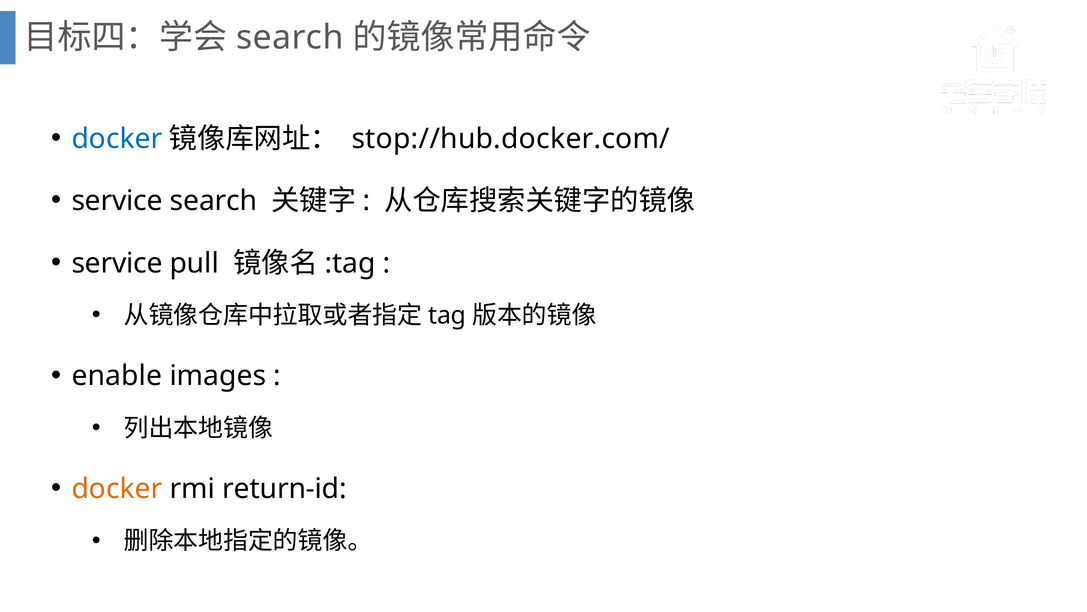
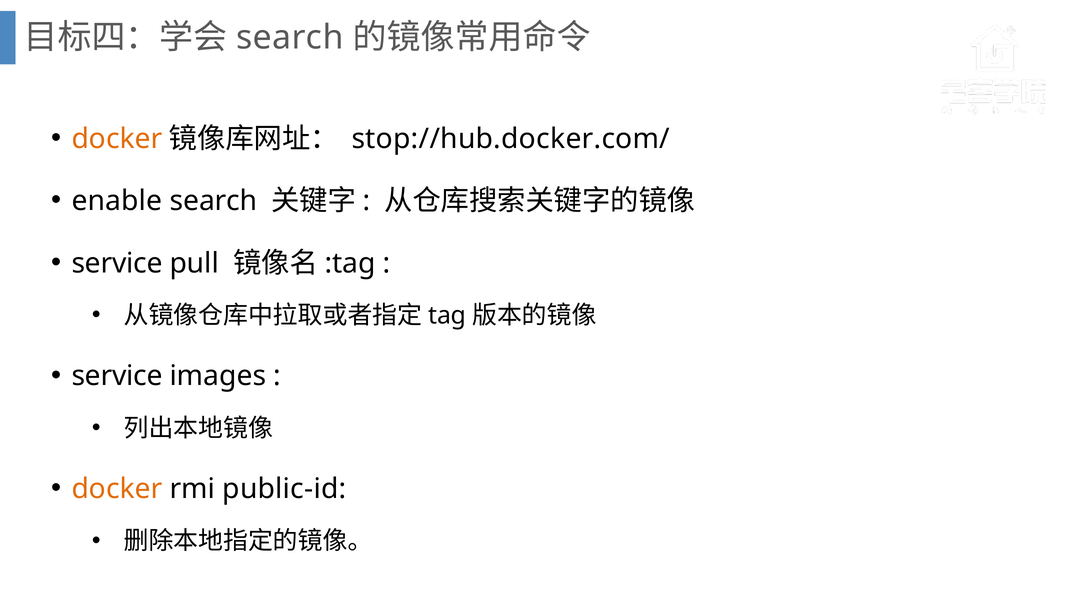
docker colour: blue -> orange (117, 139)
service: service -> enable (117, 201)
enable: enable -> service (117, 376)
return-id: return-id -> public-id (284, 489)
